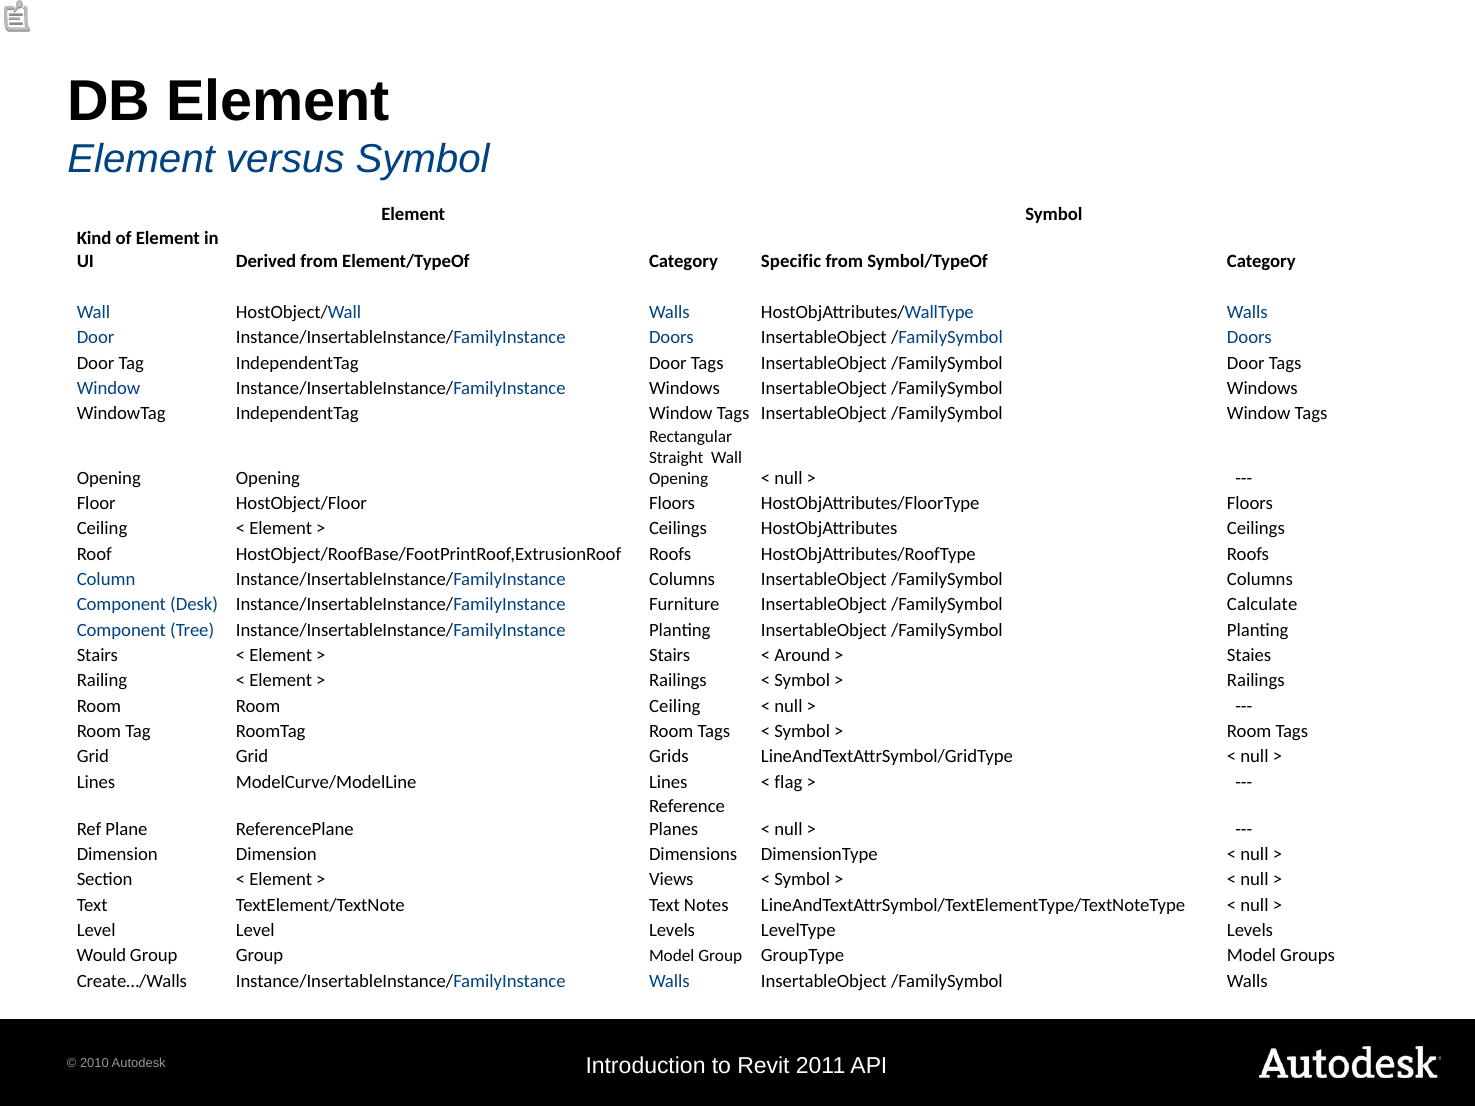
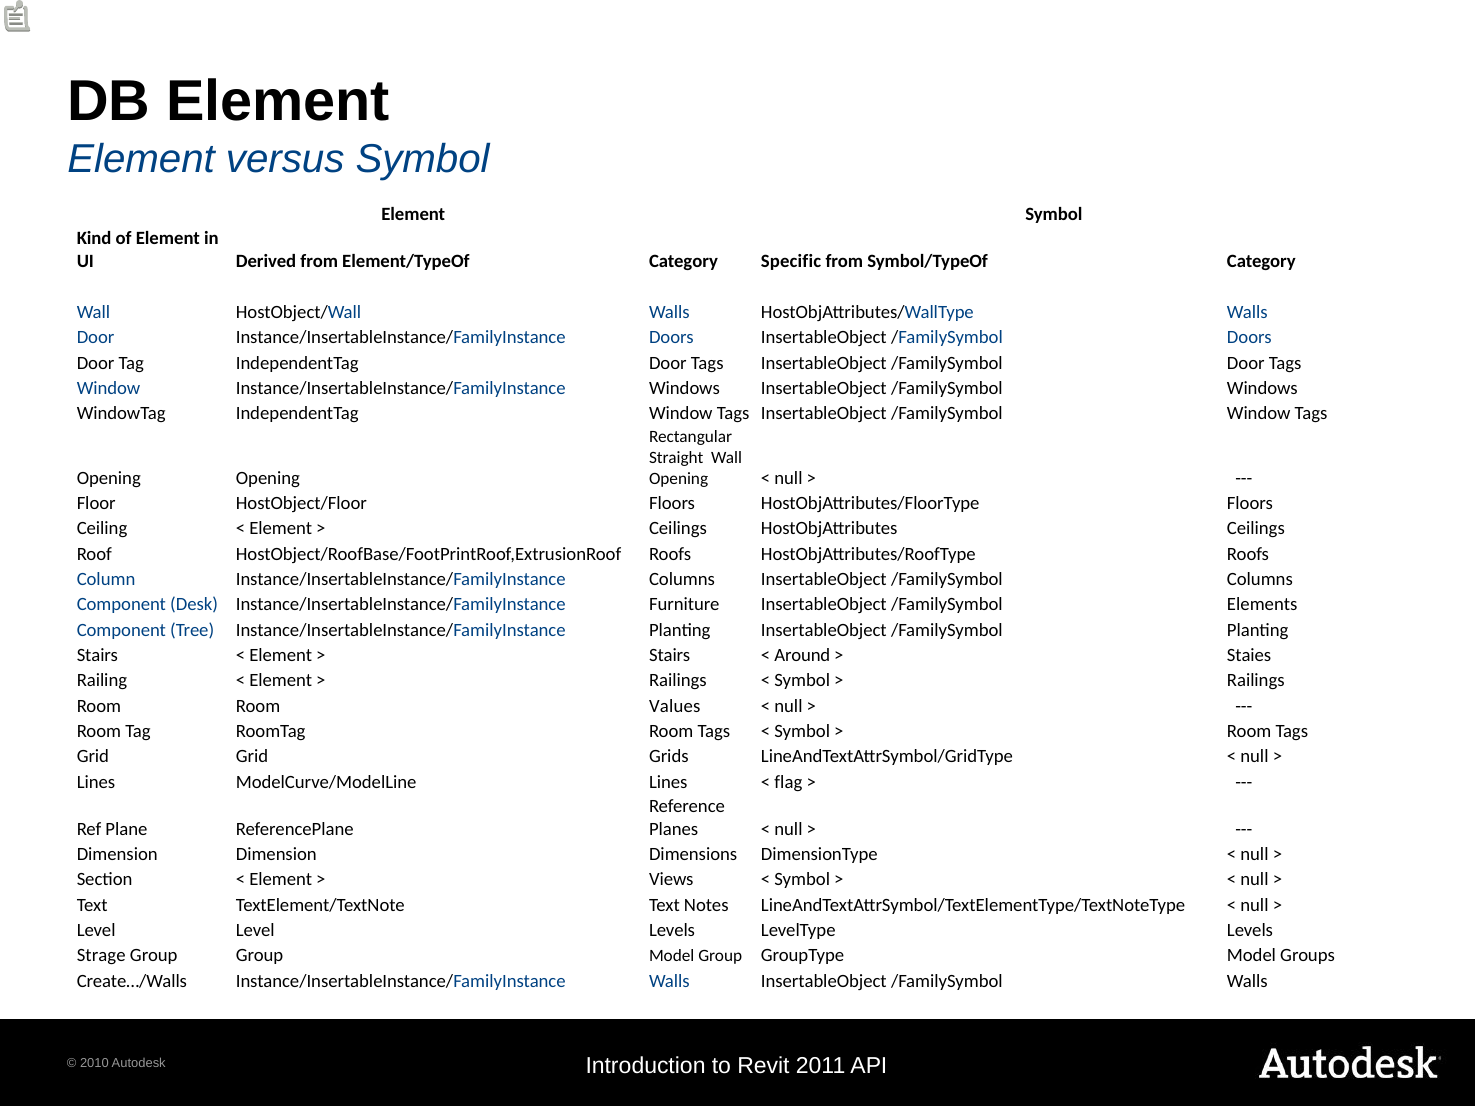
Calculate: Calculate -> Elements (1262, 605)
Room Ceiling: Ceiling -> Values (675, 706)
Would: Would -> Strage (101, 956)
